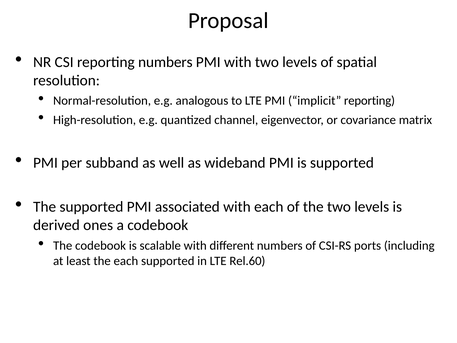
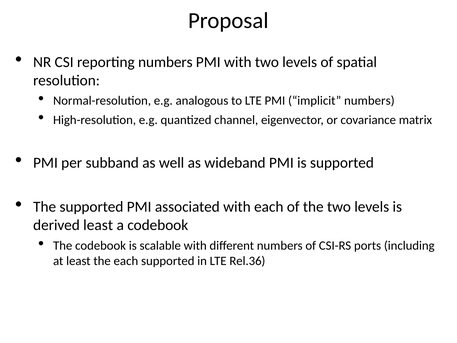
implicit reporting: reporting -> numbers (369, 101)
derived ones: ones -> least (98, 225)
Rel.60: Rel.60 -> Rel.36 (247, 261)
